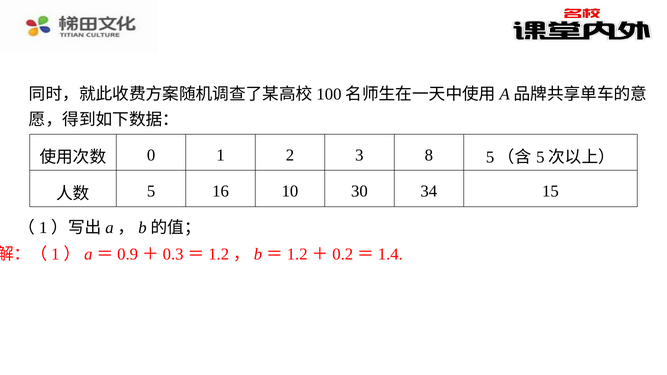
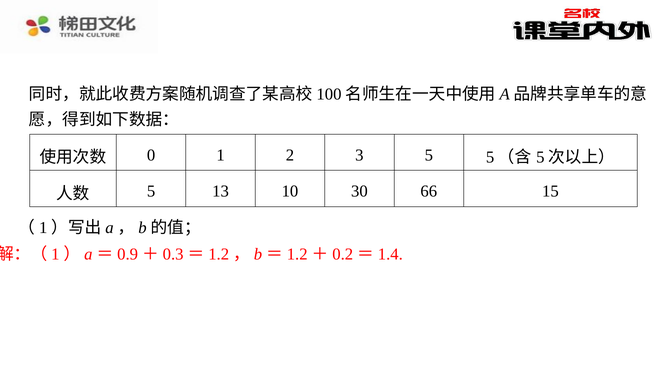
3 8: 8 -> 5 (429, 155)
16: 16 -> 13 (221, 191)
34: 34 -> 66 (429, 191)
